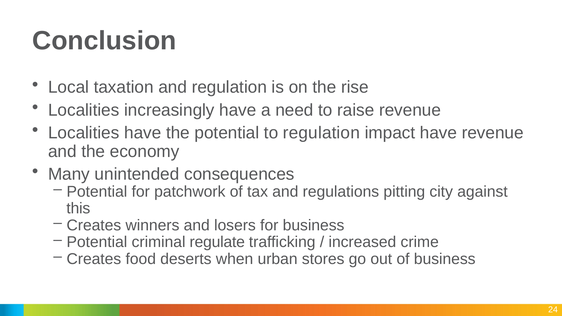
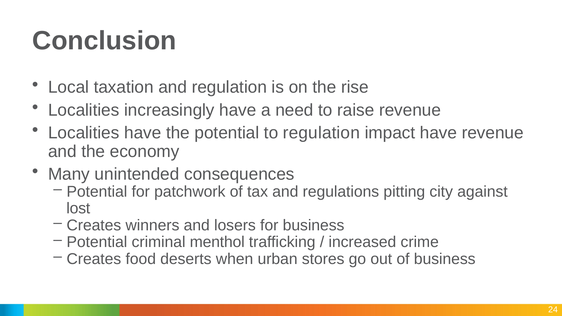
this: this -> lost (78, 209)
regulate: regulate -> menthol (217, 242)
